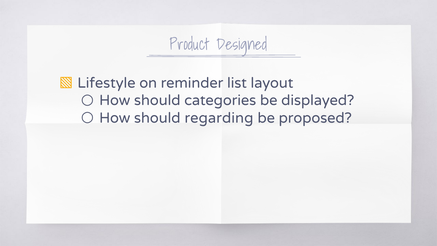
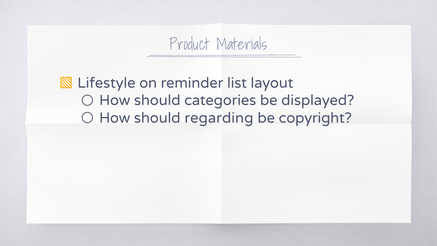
Designed: Designed -> Materials (242, 45)
proposed: proposed -> copyright (315, 118)
